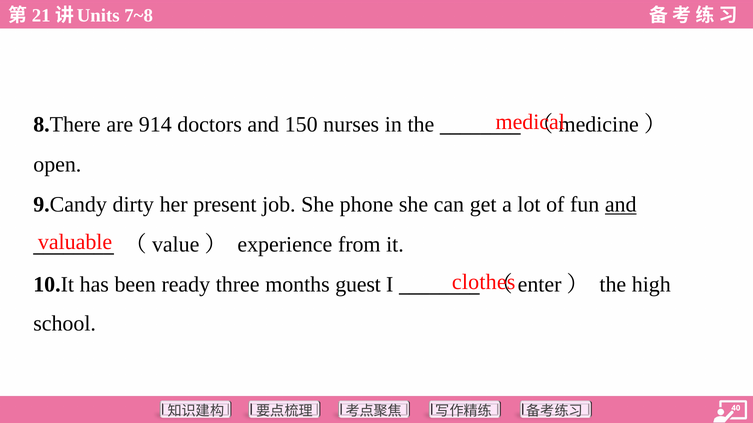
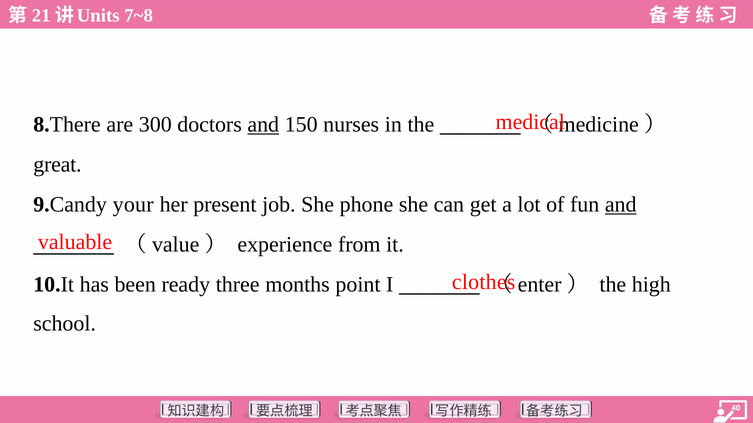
914: 914 -> 300 (155, 125)
and underline: none -> present (263, 125)
open: open -> great (57, 165)
dirty: dirty -> your (133, 205)
guest: guest -> point (358, 285)
